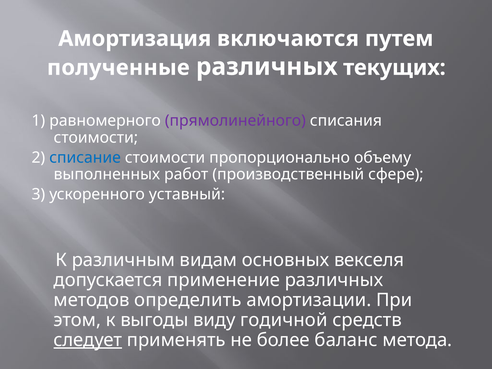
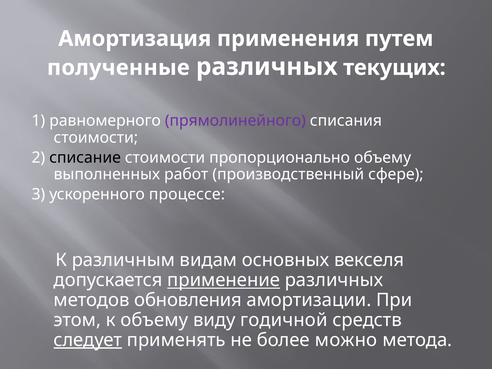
включаются: включаются -> применения (288, 39)
списание colour: blue -> black (85, 157)
уставный: уставный -> процессе (187, 194)
применение underline: none -> present (224, 280)
определить: определить -> обновления (188, 300)
к выгоды: выгоды -> объему (154, 320)
баланс: баланс -> можно (346, 340)
